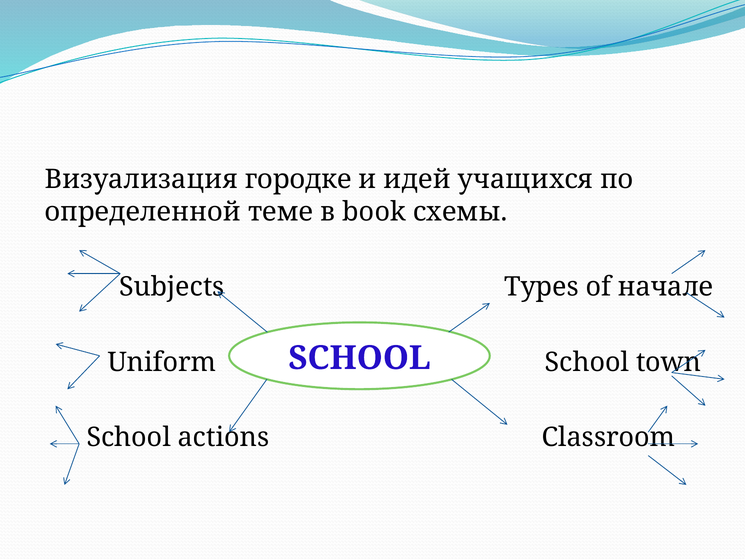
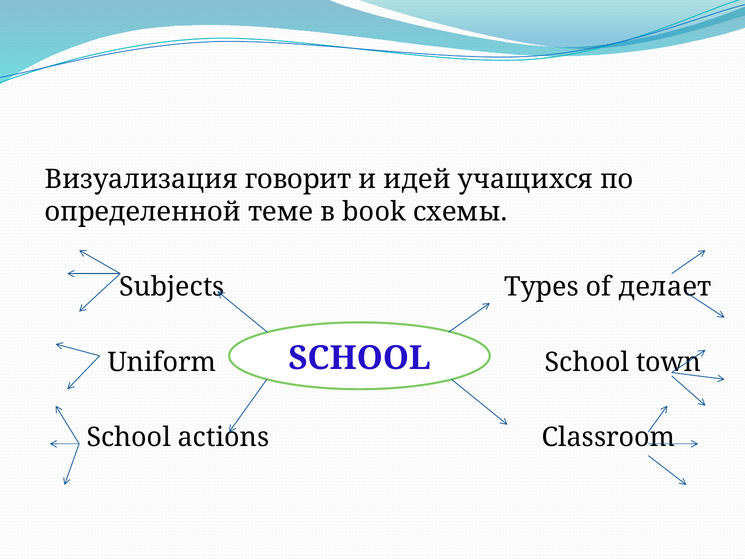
городке: городке -> говорит (298, 179)
начале: начале -> делает (665, 287)
